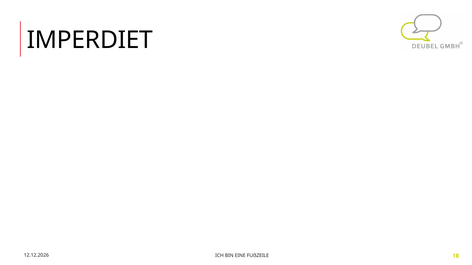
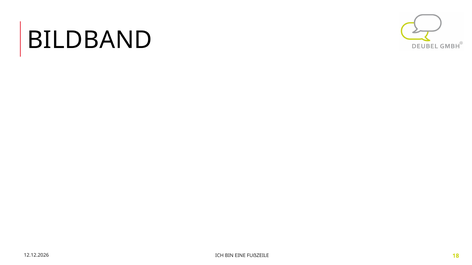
IMPERDIET: IMPERDIET -> BILDBAND (90, 40)
